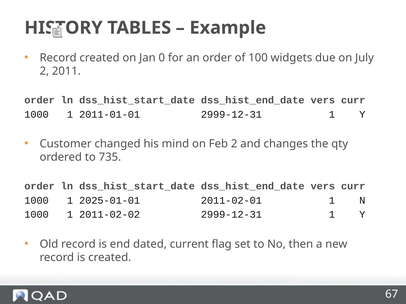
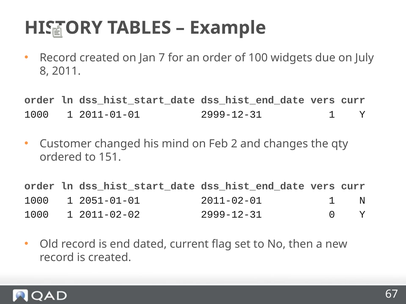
0: 0 -> 7 (162, 58)
2: 2 -> 8 (44, 71)
735: 735 -> 151 (110, 158)
2025-01-01: 2025-01-01 -> 2051-01-01 (110, 201)
2011-02-02 2999-12-31 1: 1 -> 0 (332, 215)
